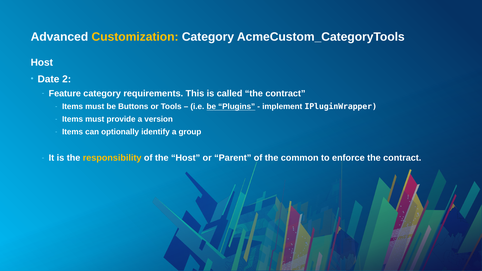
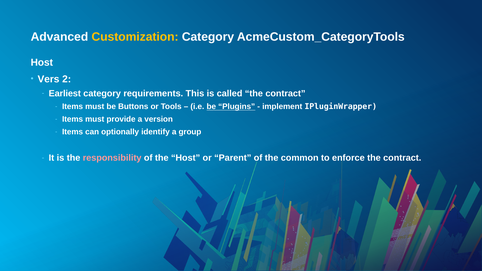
Date: Date -> Vers (48, 79)
Feature: Feature -> Earliest (65, 93)
responsibility colour: yellow -> pink (112, 158)
